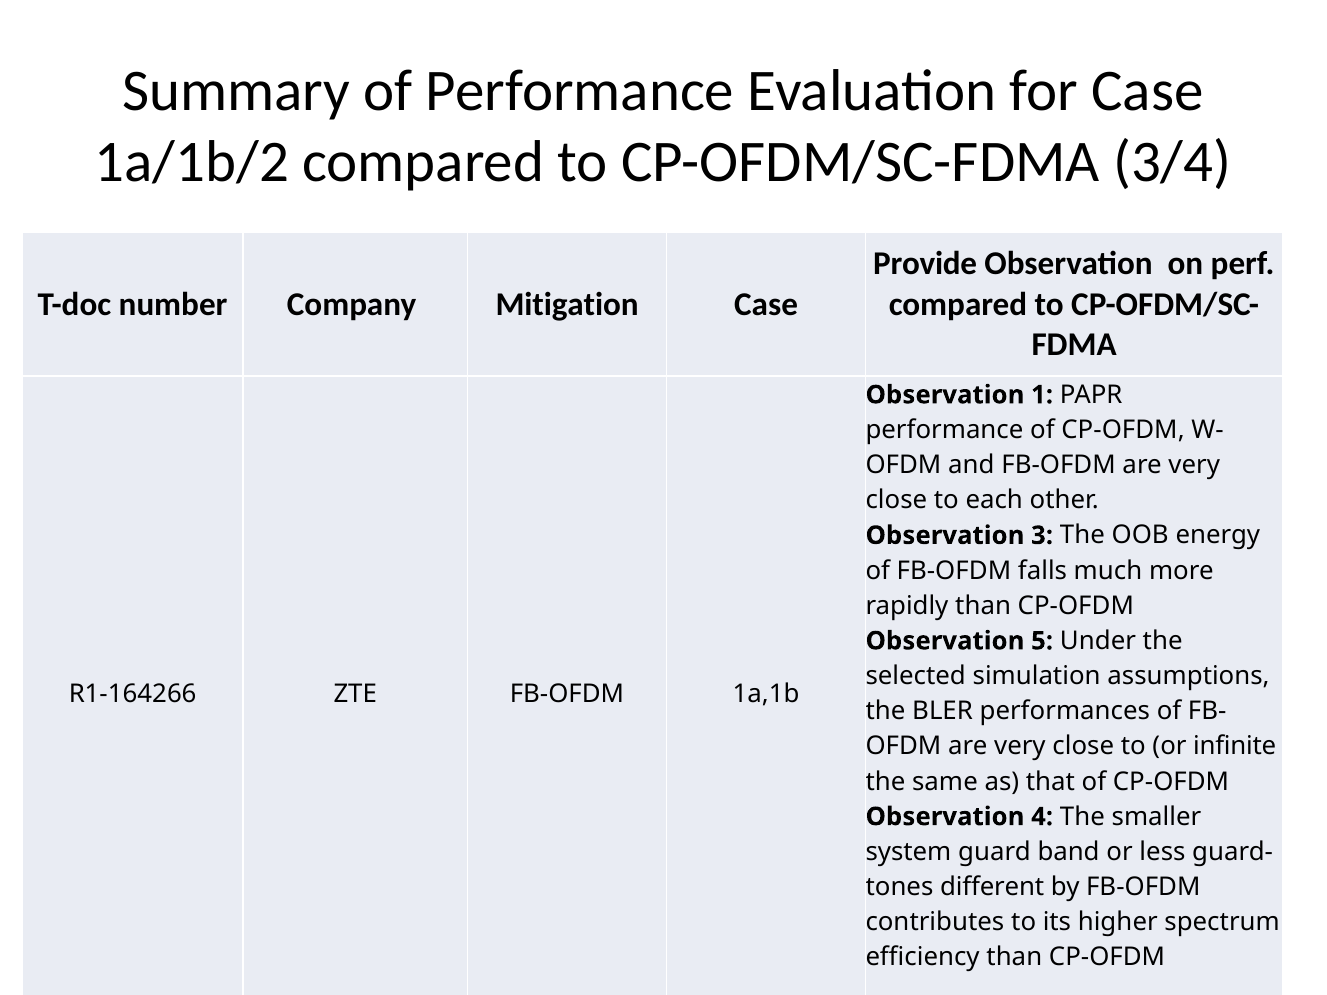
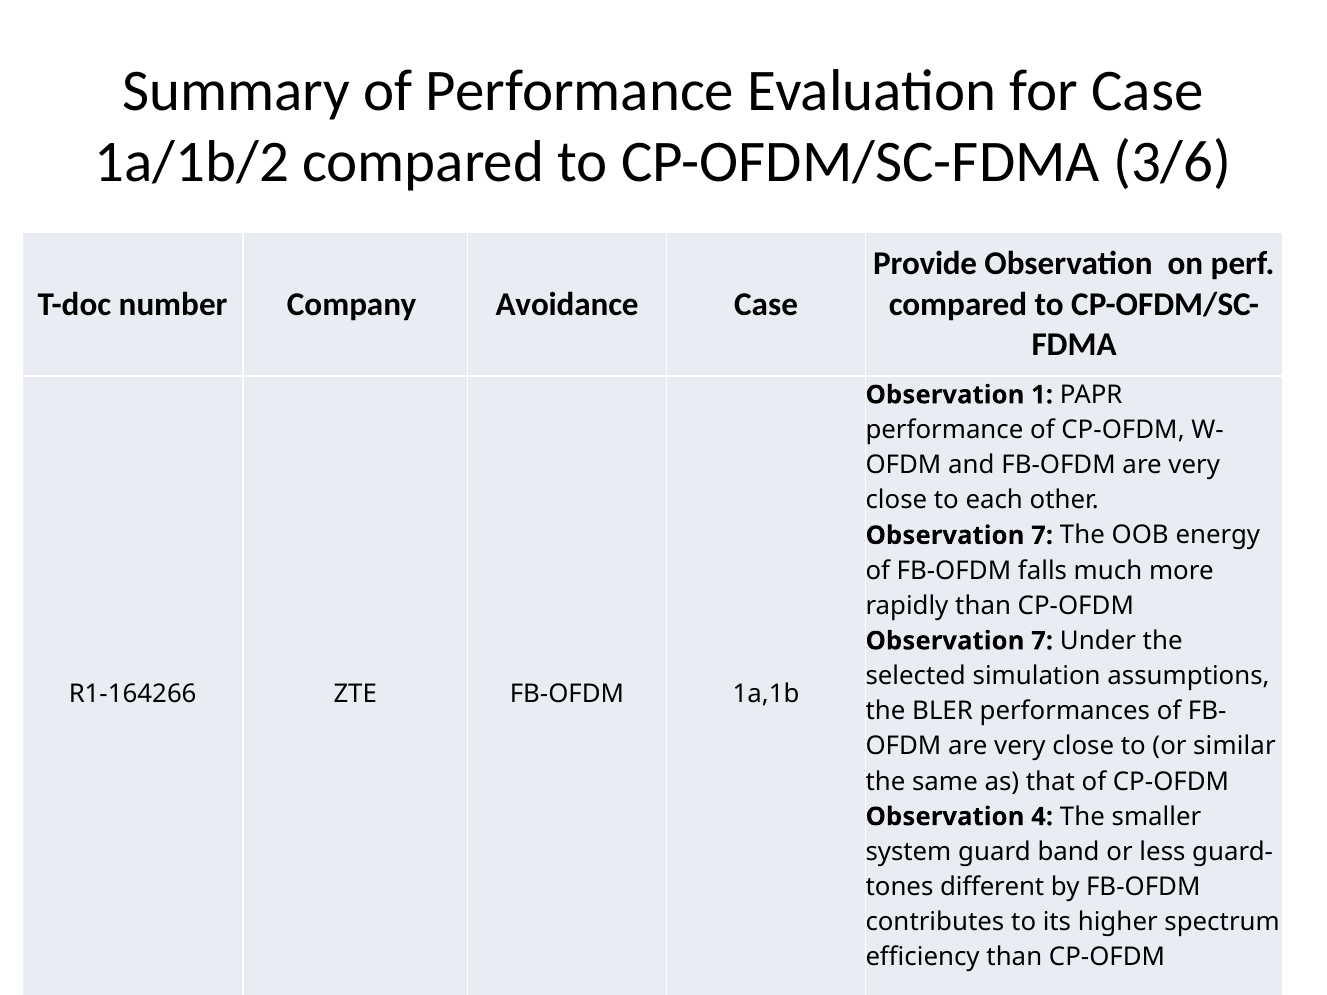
3/4: 3/4 -> 3/6 (1172, 162)
Mitigation: Mitigation -> Avoidance (567, 304)
3: 3 -> 7 (1042, 536)
5: 5 -> 7 (1042, 641)
infinite: infinite -> similar (1234, 747)
